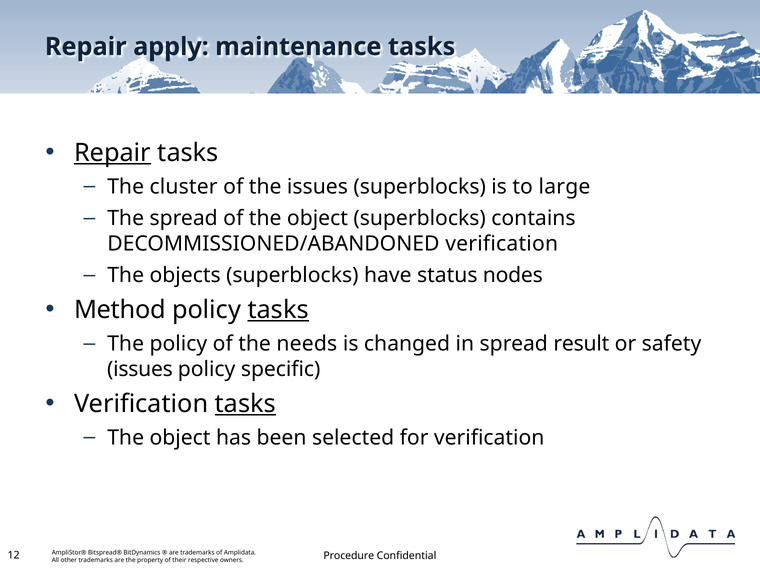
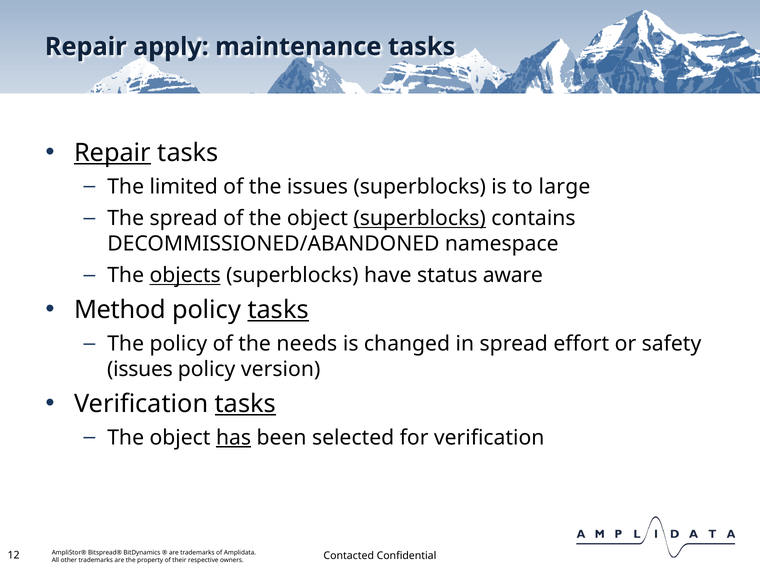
cluster: cluster -> limited (184, 187)
superblocks underline: none -> present (420, 218)
DECOMMISSIONED/ABANDONED verification: verification -> namespace (502, 244)
objects underline: none -> present (185, 275)
nodes: nodes -> aware (513, 275)
result: result -> effort (581, 344)
specific: specific -> version (281, 369)
has underline: none -> present (234, 438)
Procedure: Procedure -> Contacted (349, 556)
